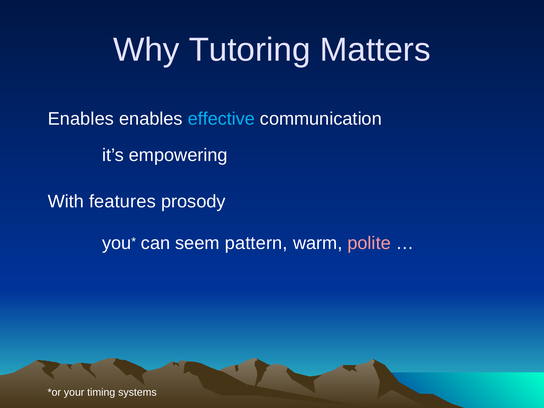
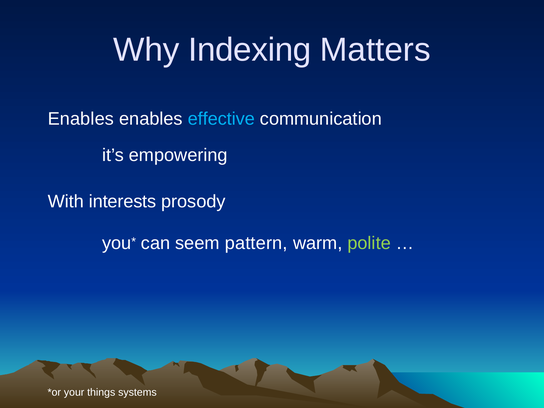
Tutoring: Tutoring -> Indexing (250, 50)
features: features -> interests (123, 201)
polite colour: pink -> light green (369, 243)
timing: timing -> things (101, 392)
